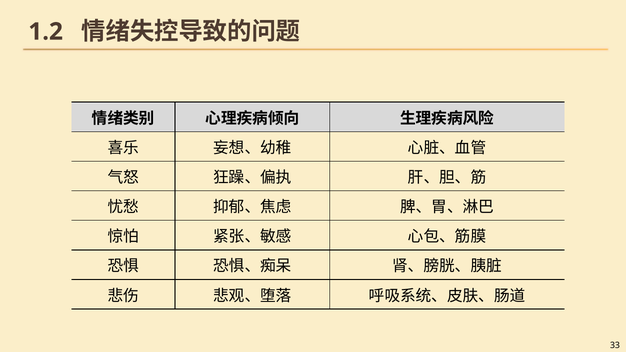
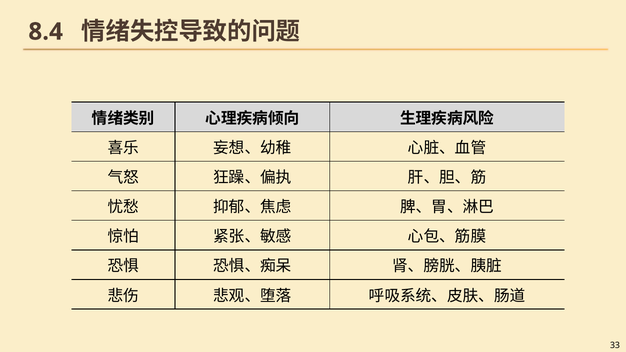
1.2: 1.2 -> 8.4 (46, 32)
